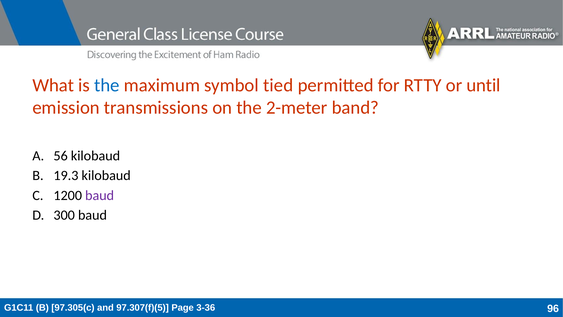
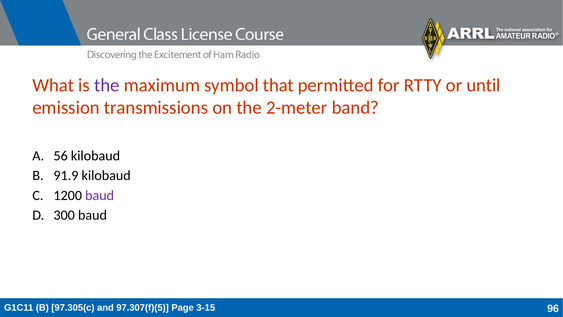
the colour: blue -> purple (107, 85)
tied: tied -> that (278, 85)
19.3: 19.3 -> 91.9 (66, 176)
3-36: 3-36 -> 3-15 (206, 307)
